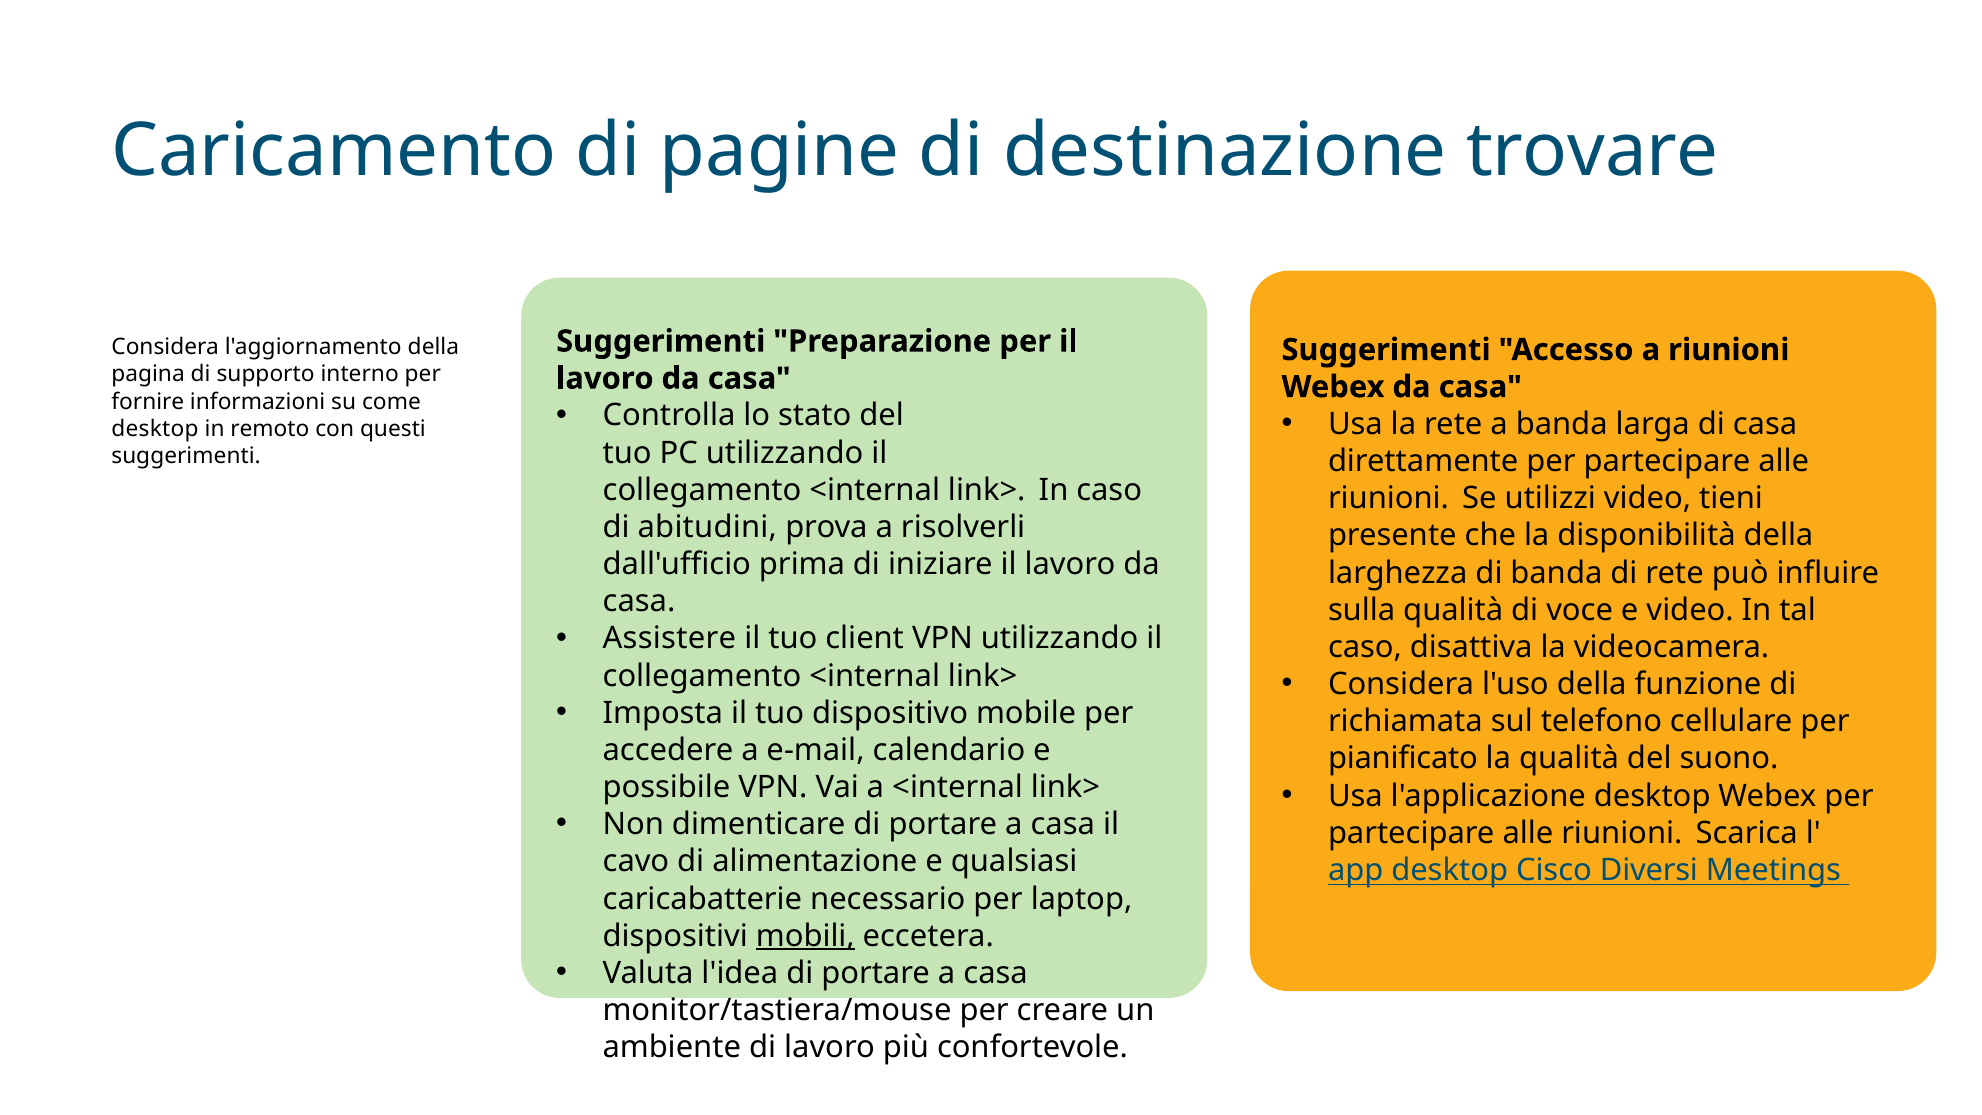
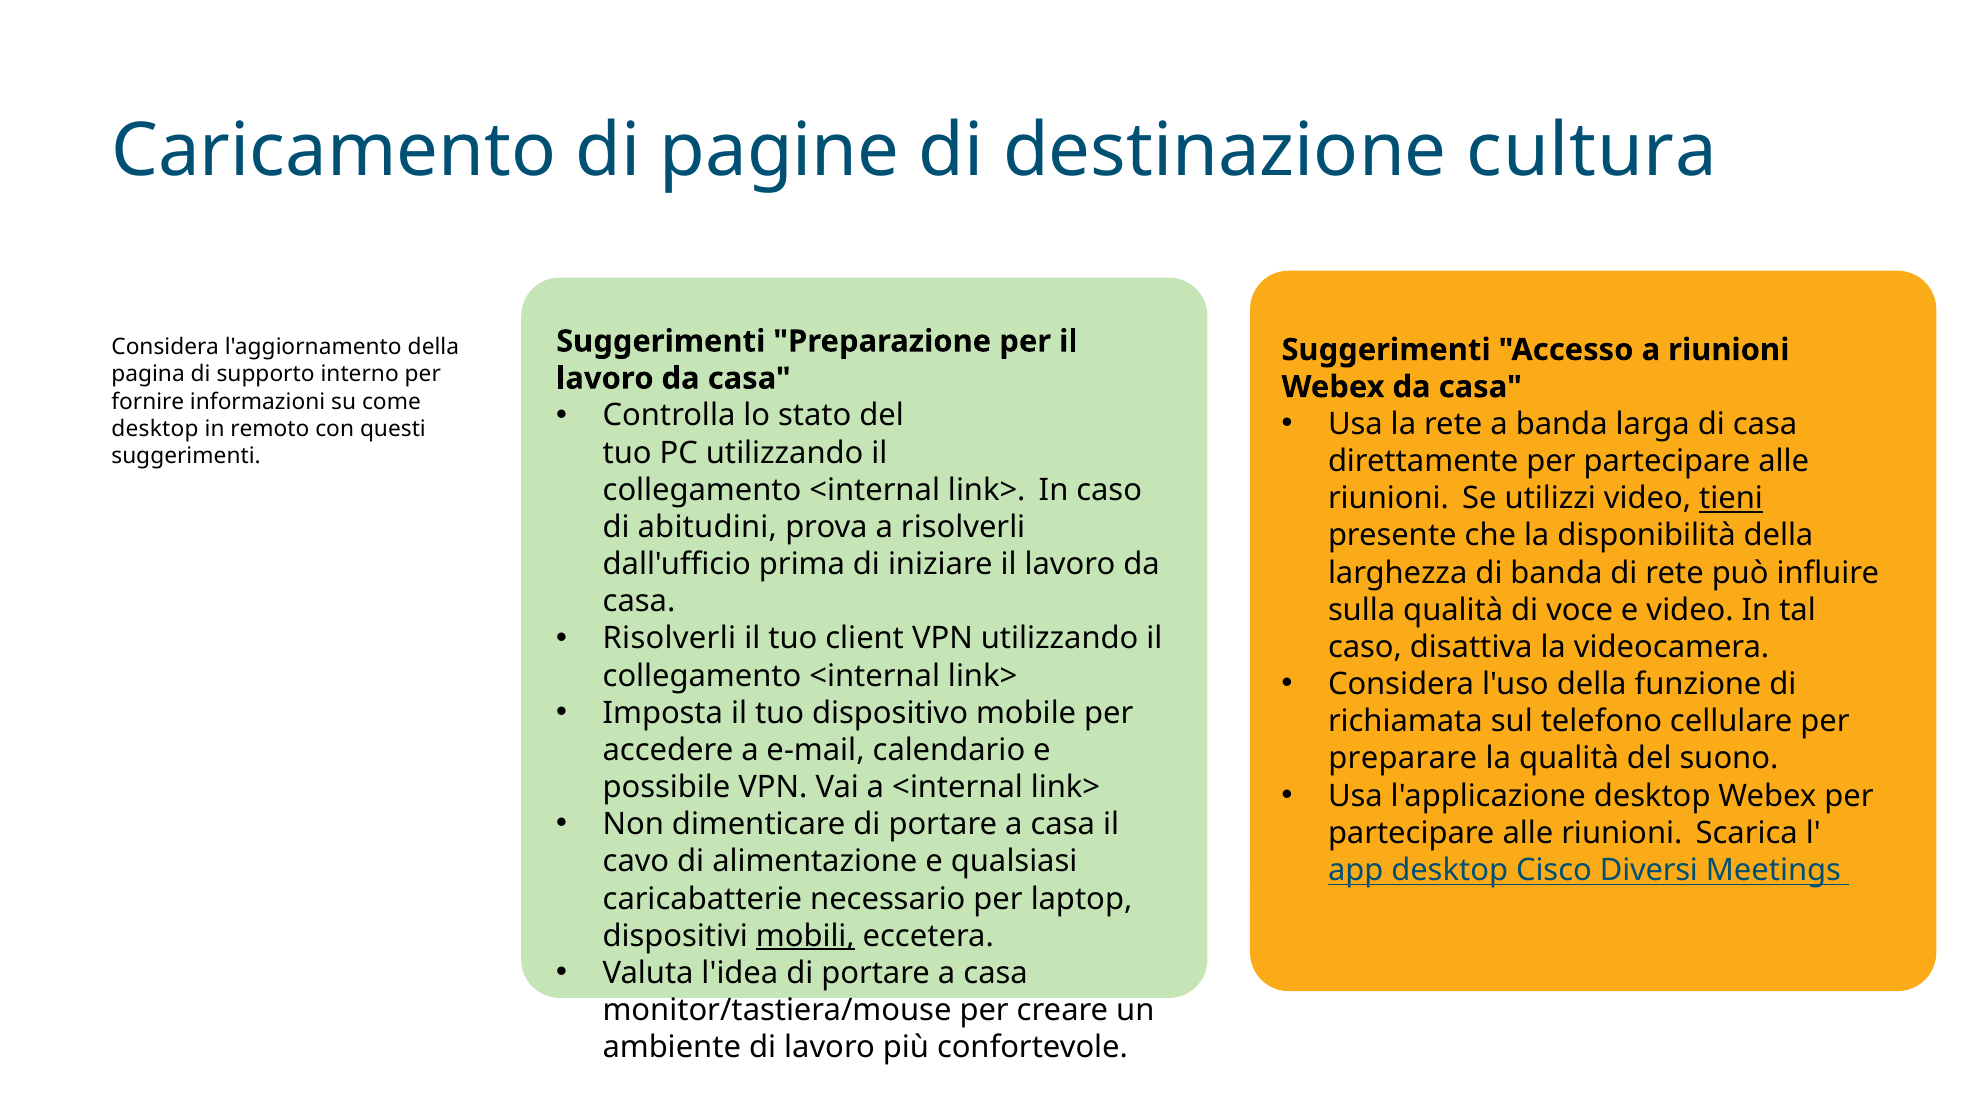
trovare: trovare -> cultura (1592, 151)
tieni underline: none -> present (1731, 498)
Assistere: Assistere -> Risolverli (669, 639)
pianificato: pianificato -> preparare (1403, 759)
